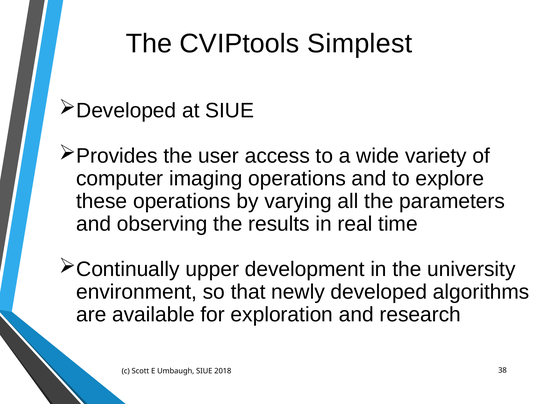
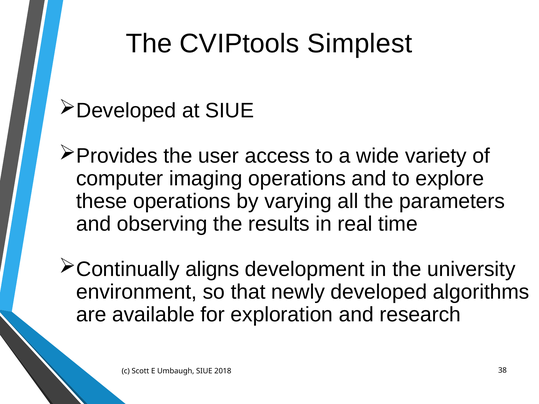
upper: upper -> aligns (212, 269)
